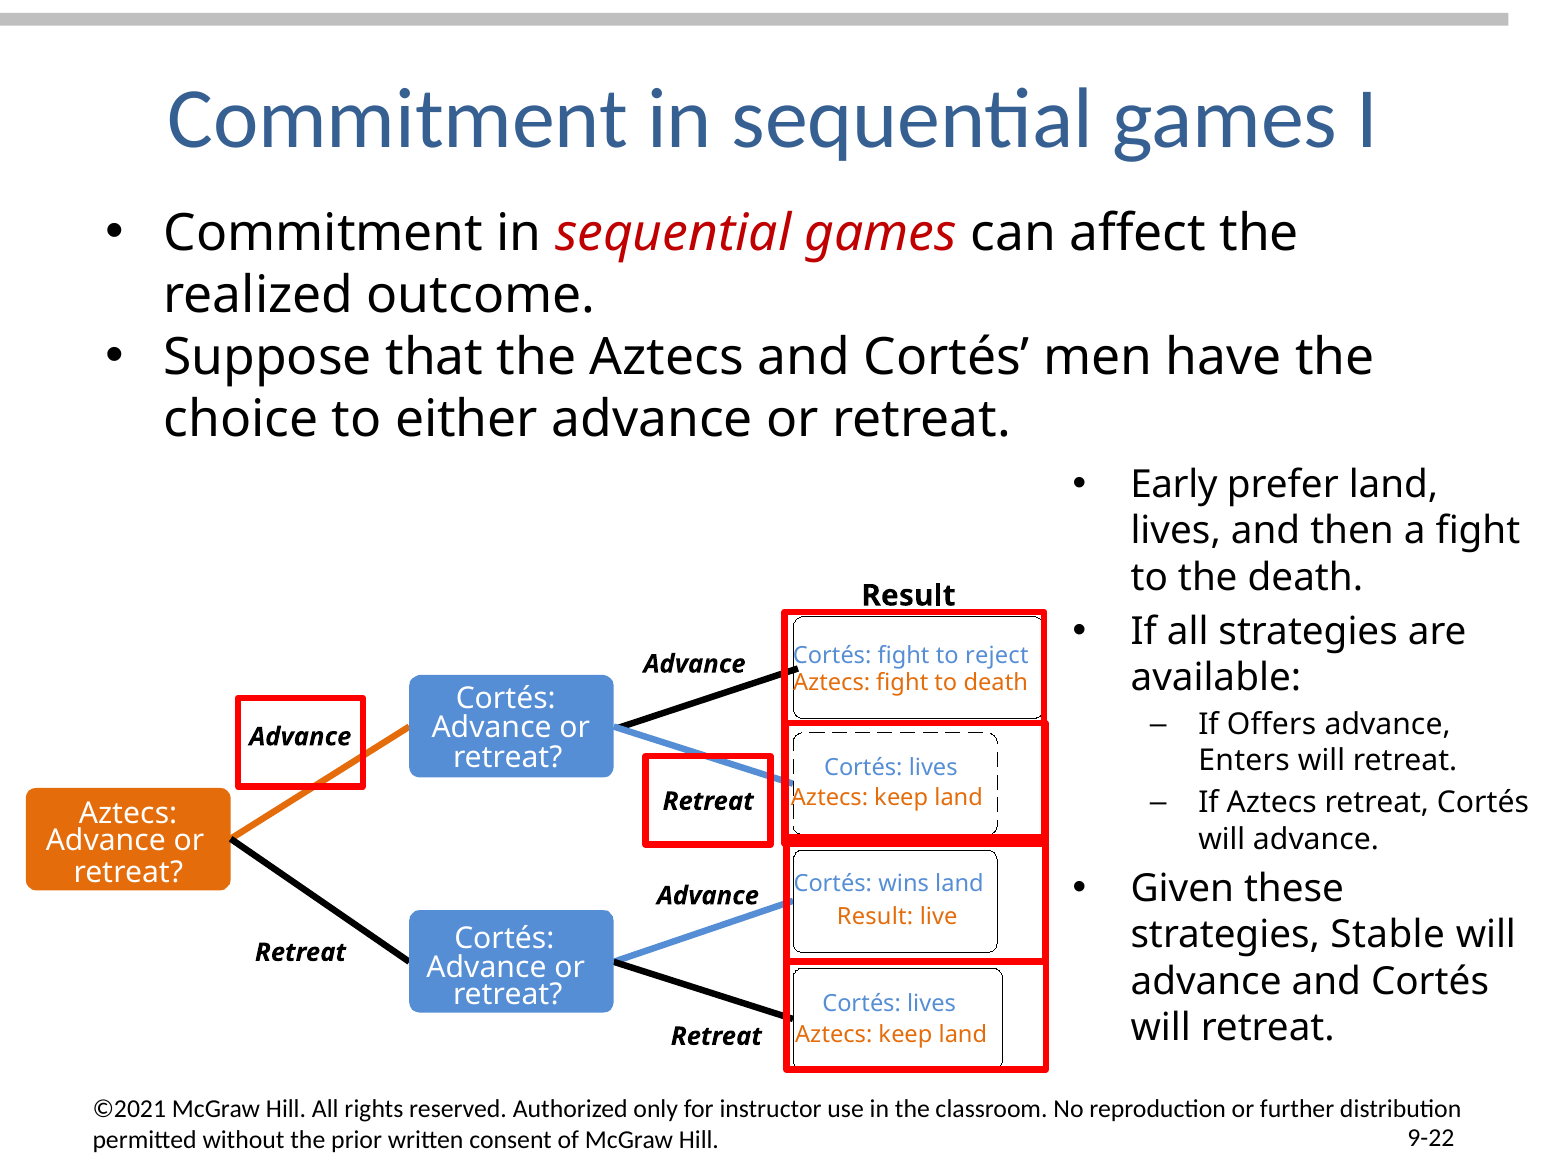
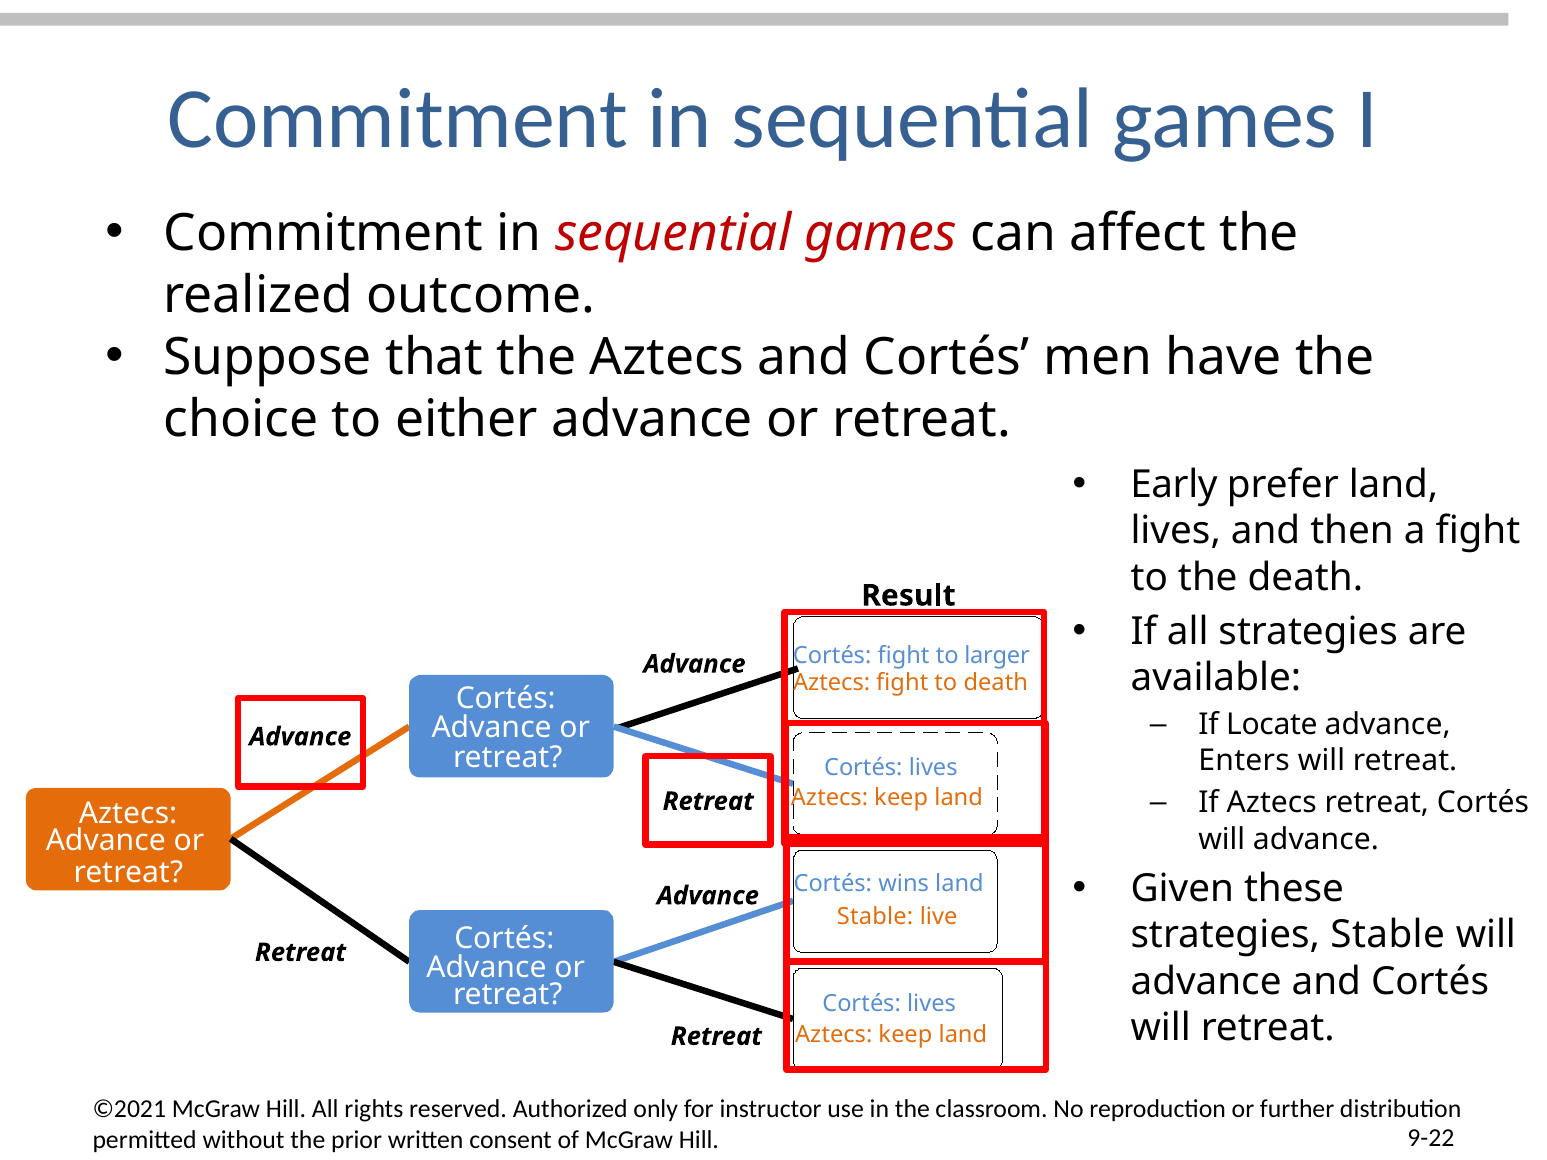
reject: reject -> larger (997, 656)
Offers: Offers -> Locate (1272, 725)
Result: Result -> Stable (875, 917)
